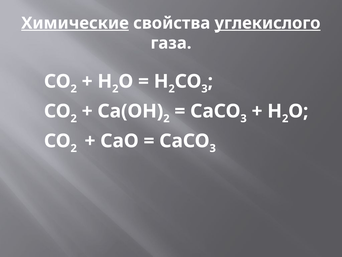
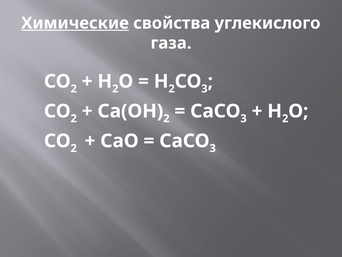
углекислого underline: present -> none (268, 23)
